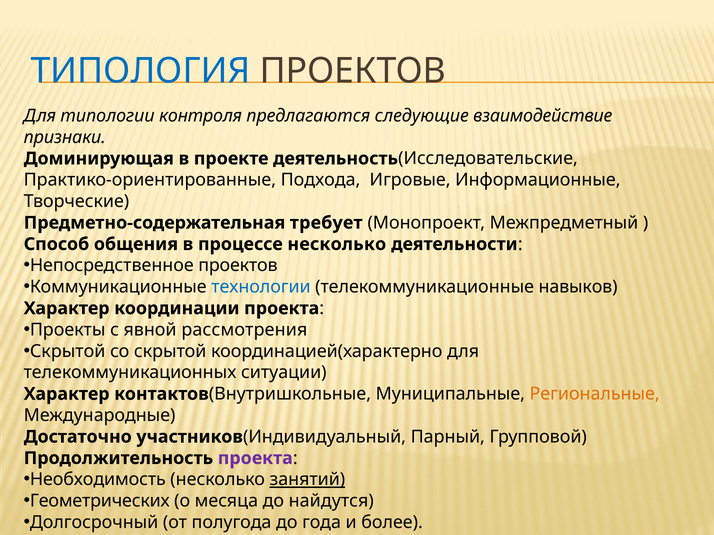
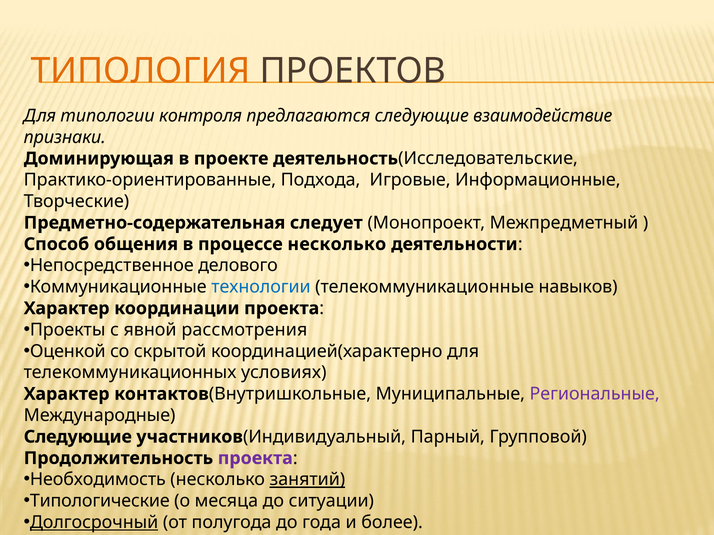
ТИПОЛОГИЯ colour: blue -> orange (140, 71)
требует: требует -> следует (326, 223)
Непосредственное проектов: проектов -> делового (238, 266)
Скрытой: Скрытой -> Оценкой (68, 351)
ситуации: ситуации -> условиях (284, 373)
Региональные colour: orange -> purple (595, 394)
Достаточно: Достаточно -> Следующие (78, 437)
Геометрических: Геометрических -> Типологические (100, 501)
найдутся: найдутся -> ситуации (331, 501)
Долгосрочный underline: none -> present (94, 523)
